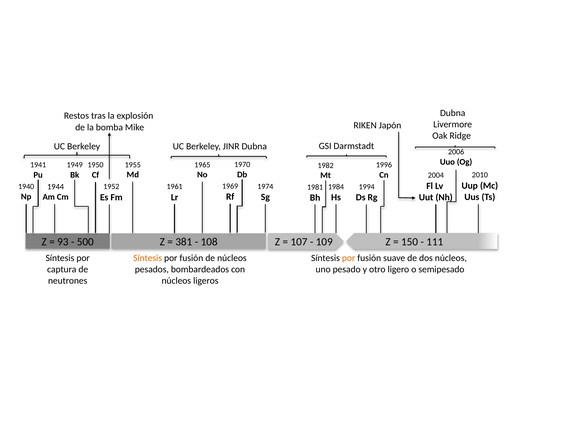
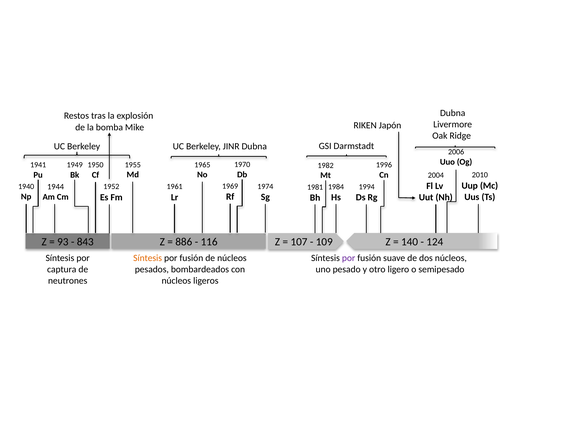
150: 150 -> 140 (410, 242)
111: 111 -> 124 (435, 242)
500: 500 -> 843 (85, 242)
381: 381 -> 886 (184, 242)
108: 108 -> 116 (209, 242)
por colour: orange -> purple (349, 258)
